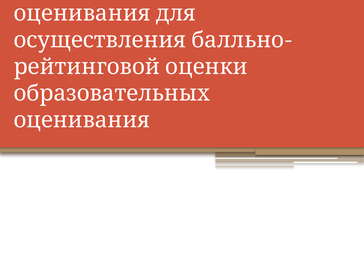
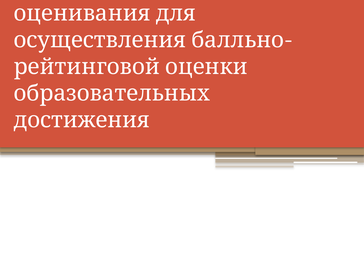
оценивания: оценивания -> достижения (82, 120)
